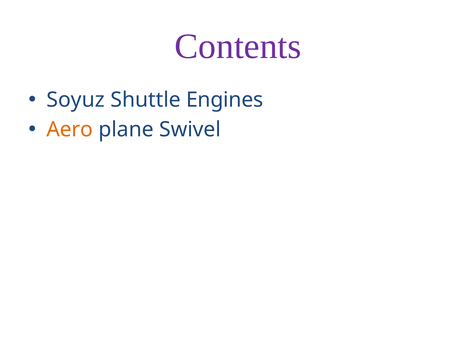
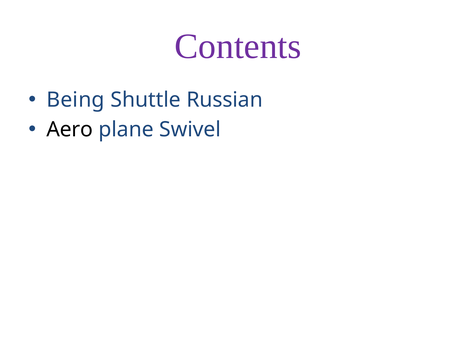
Soyuz: Soyuz -> Being (76, 100)
Engines: Engines -> Russian (225, 100)
Aero colour: orange -> black (70, 129)
